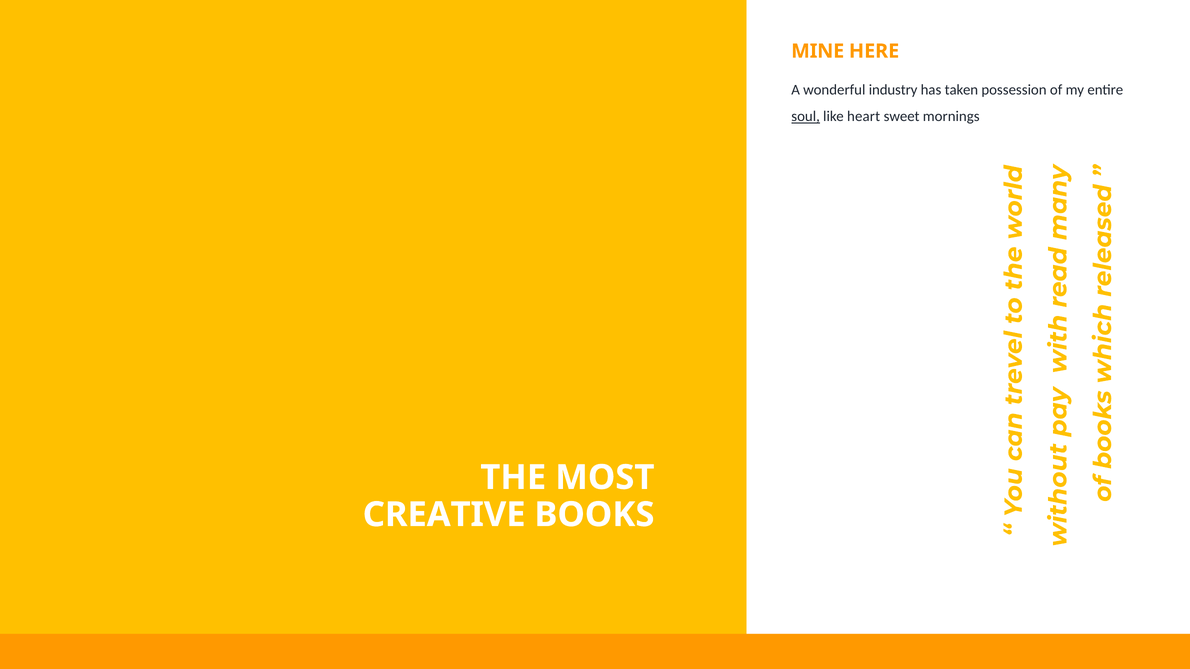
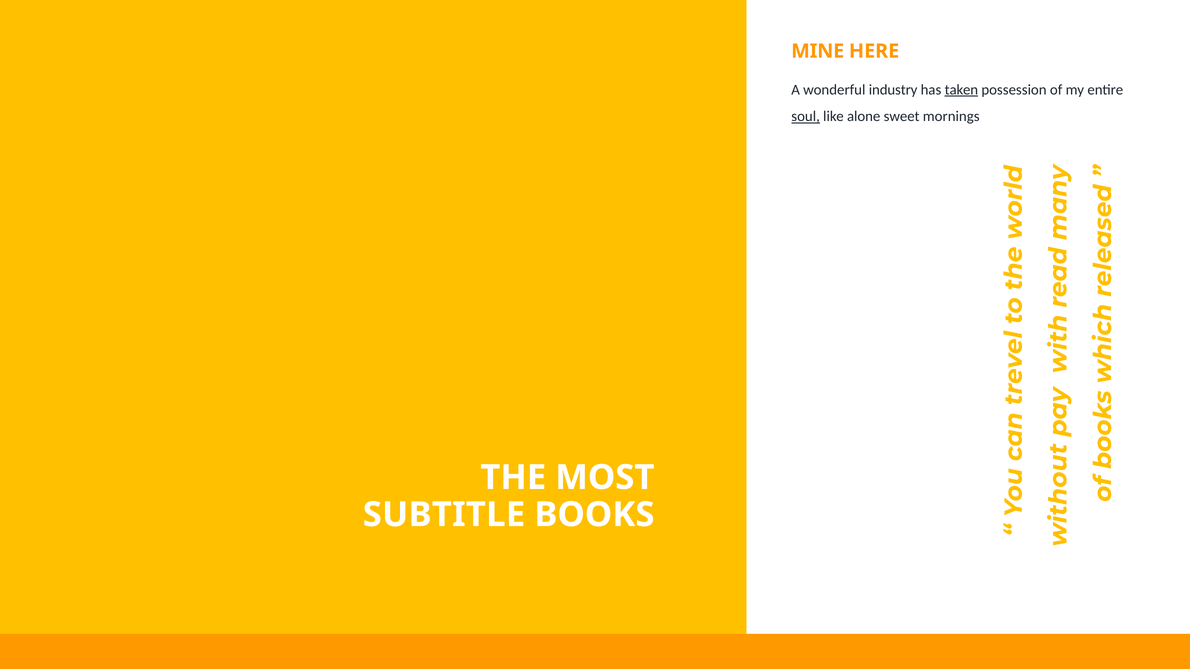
taken underline: none -> present (961, 90)
heart: heart -> alone (864, 117)
CREATIVE: CREATIVE -> SUBTITLE (444, 515)
